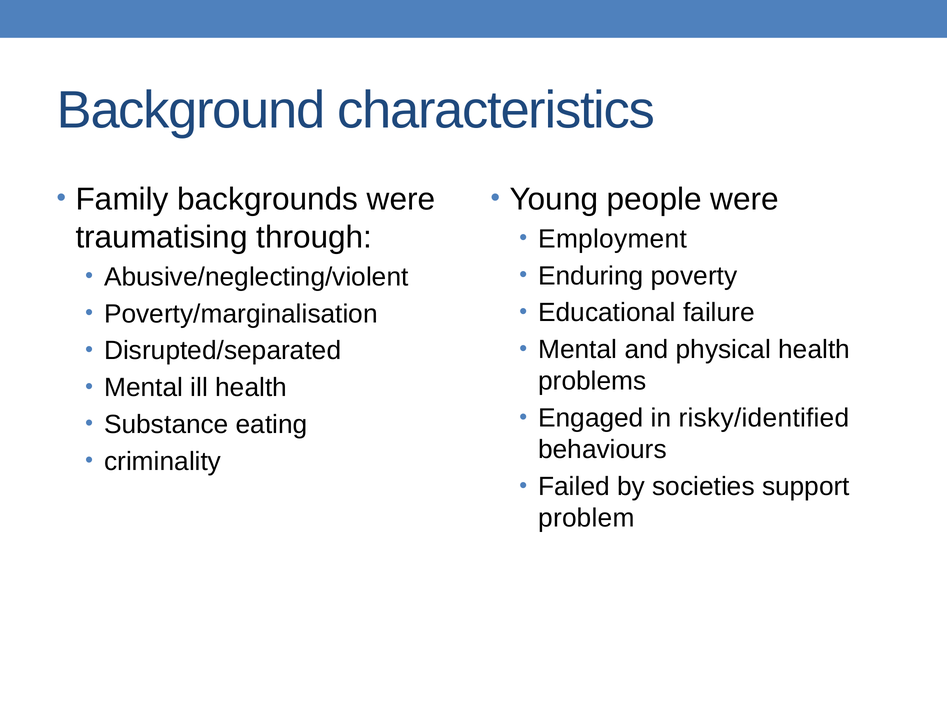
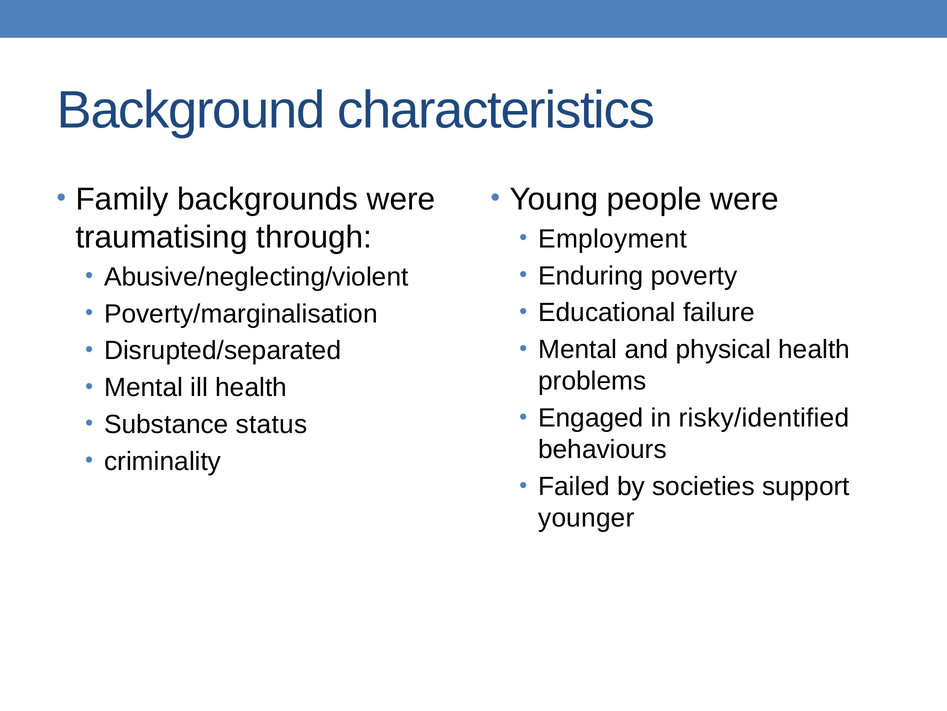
eating: eating -> status (272, 424)
problem: problem -> younger (586, 518)
